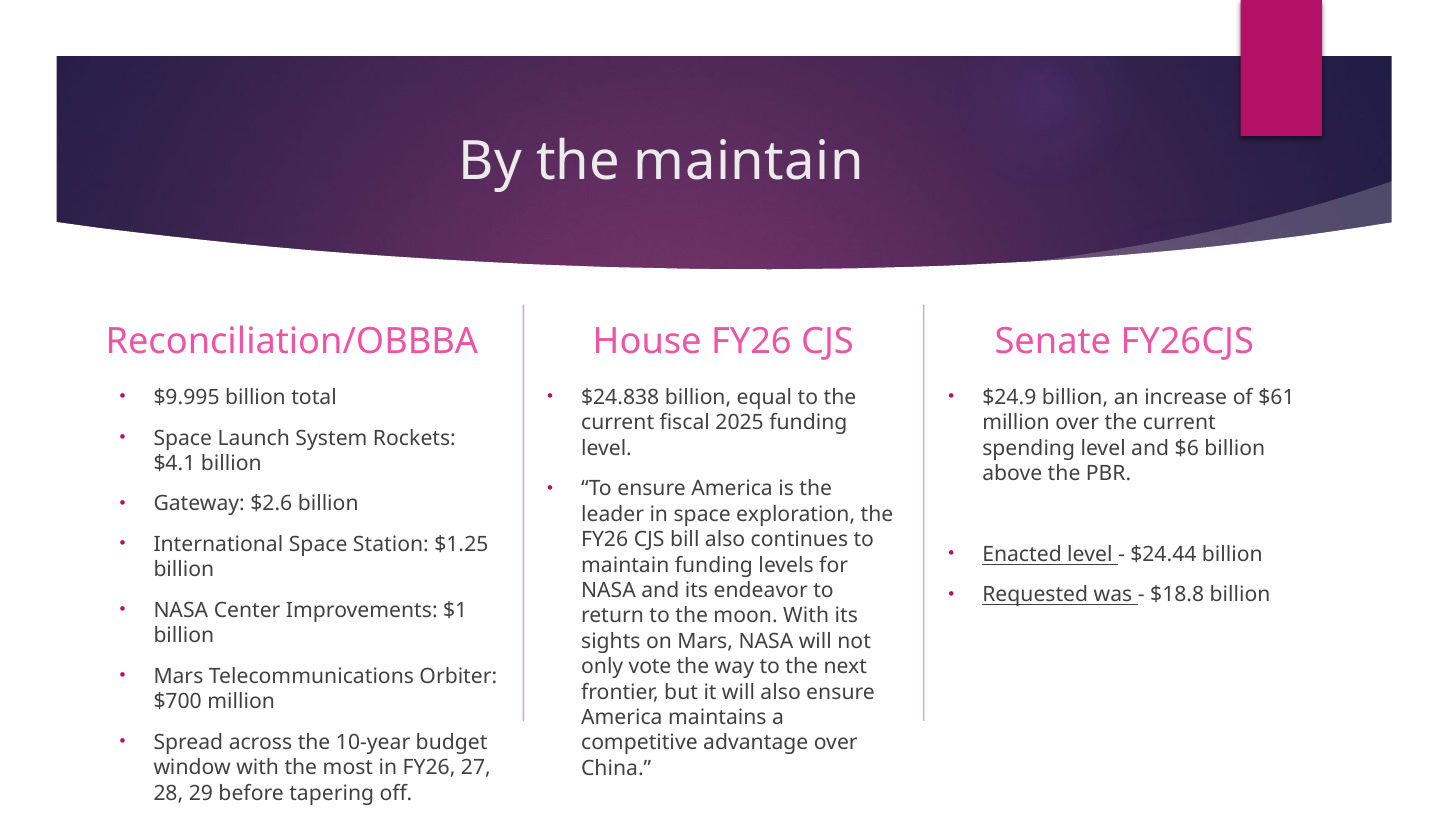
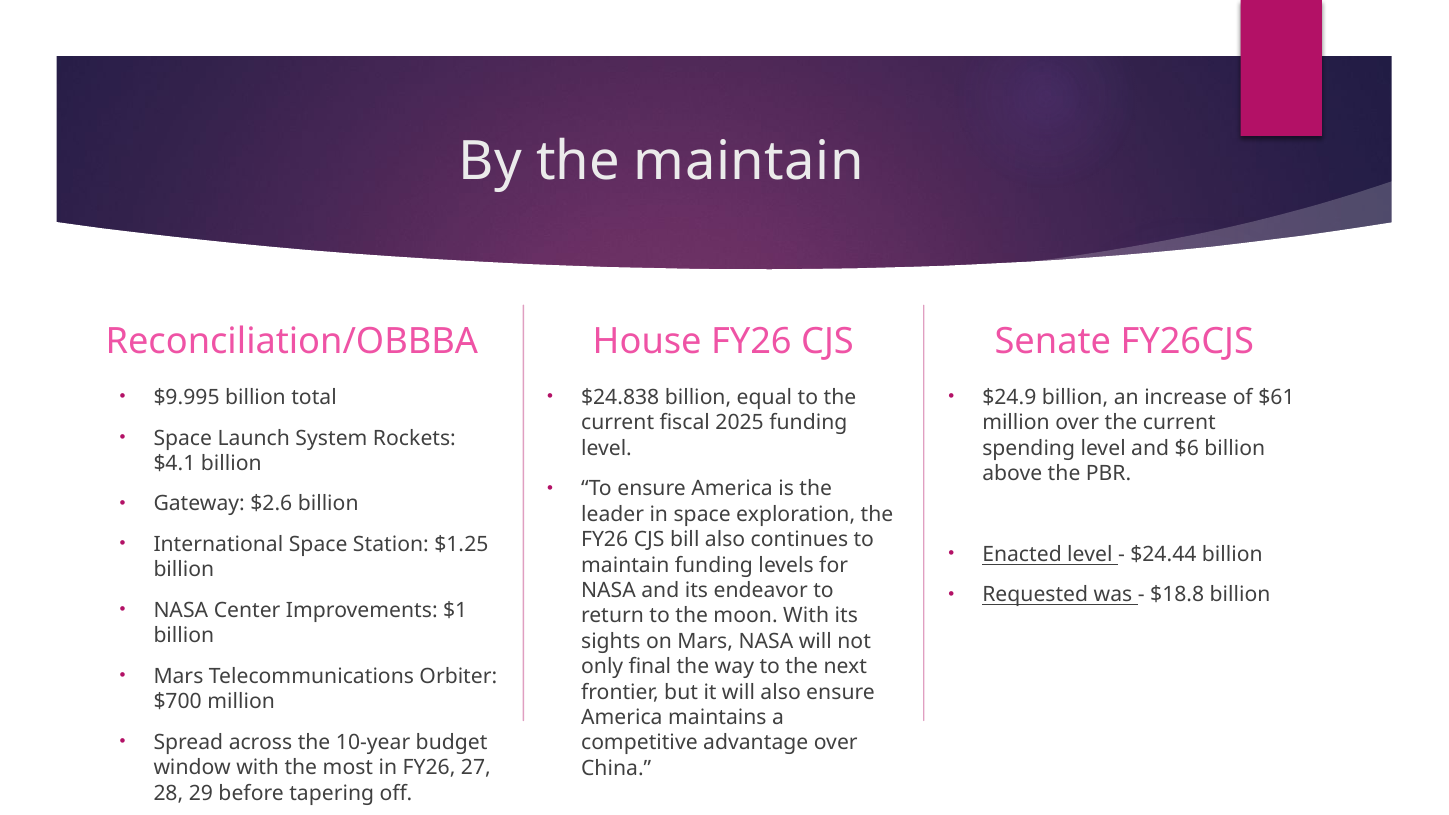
vote: vote -> final (650, 667)
